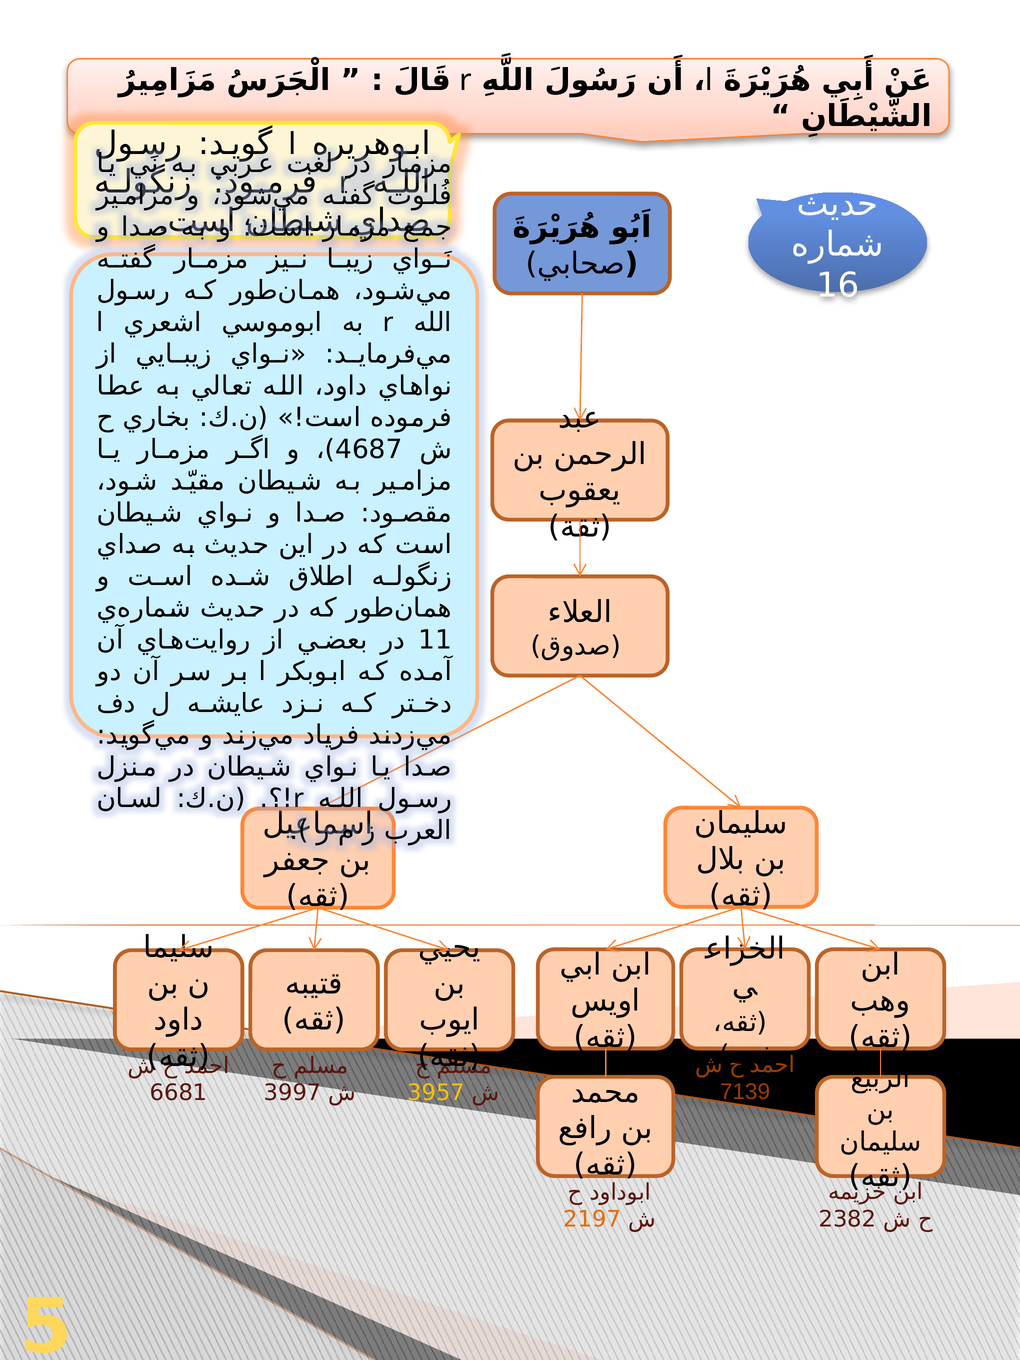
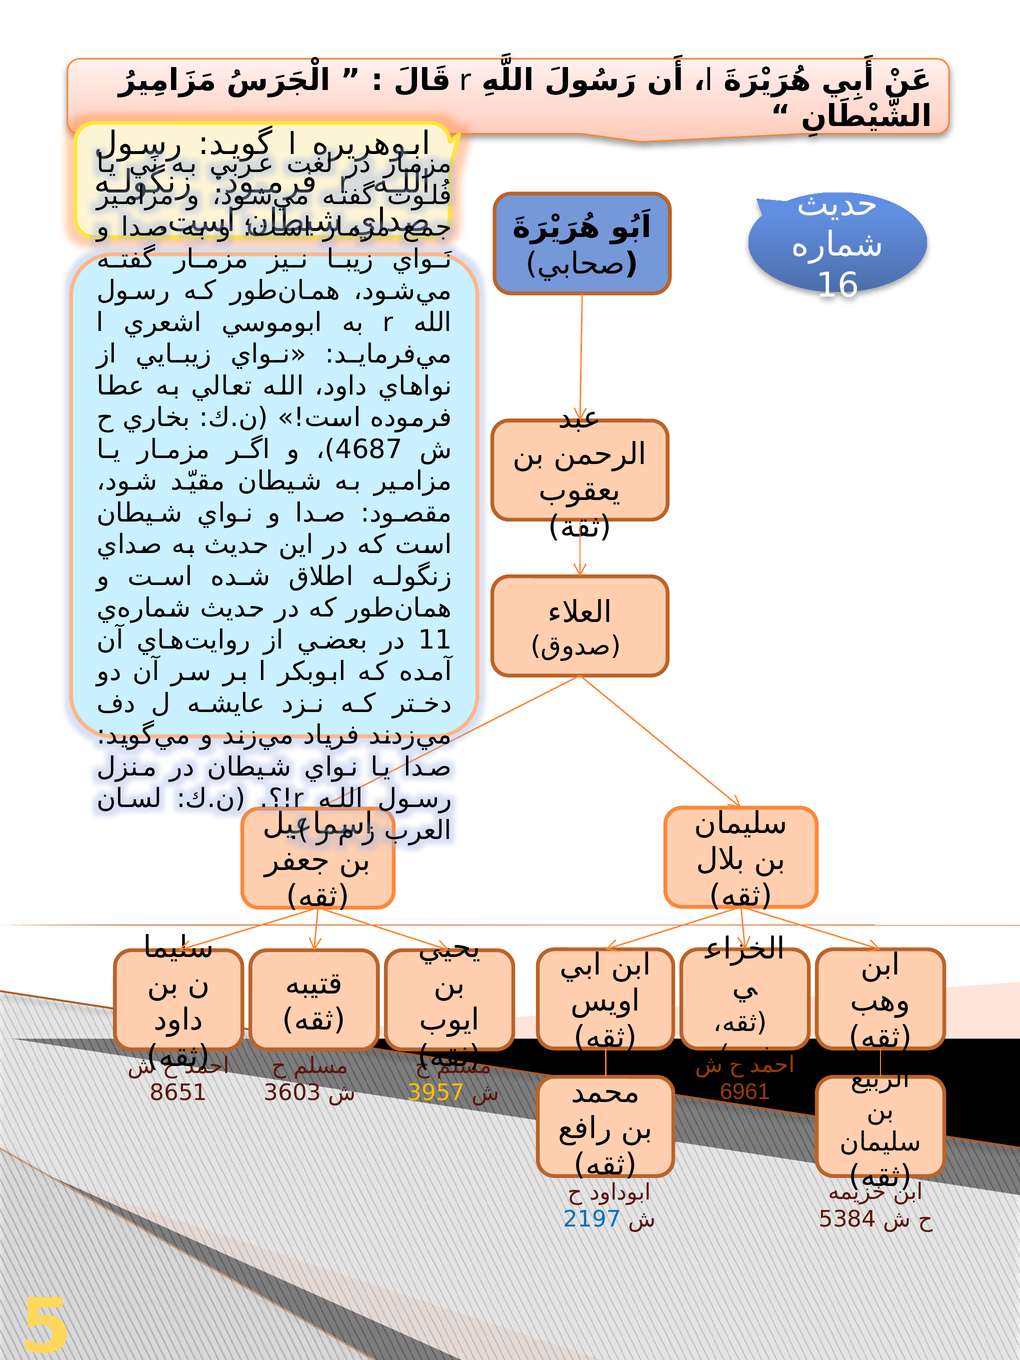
7139: 7139 -> 6961 (745, 1092)
6681: 6681 -> 8651 (179, 1093)
3997: 3997 -> 3603 (293, 1093)
2382: 2382 -> 5384 (847, 1219)
2197 colour: orange -> blue (592, 1220)
